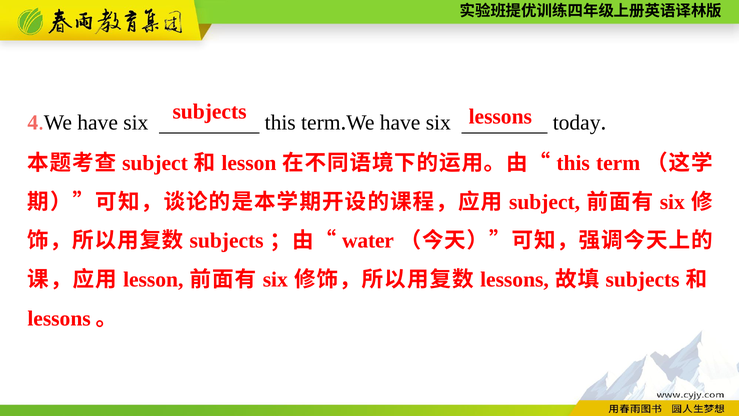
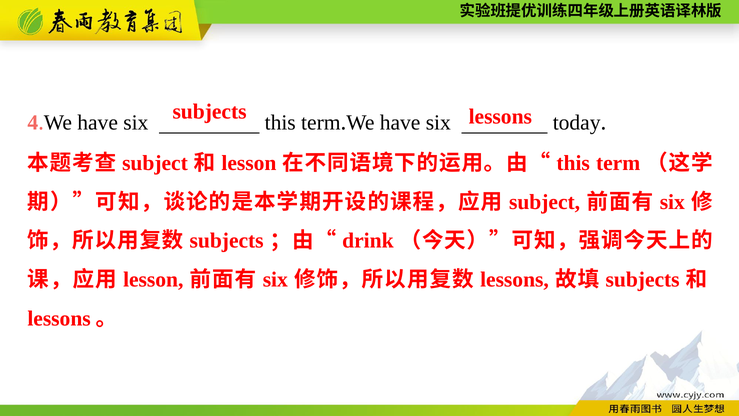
water: water -> drink (368, 241)
